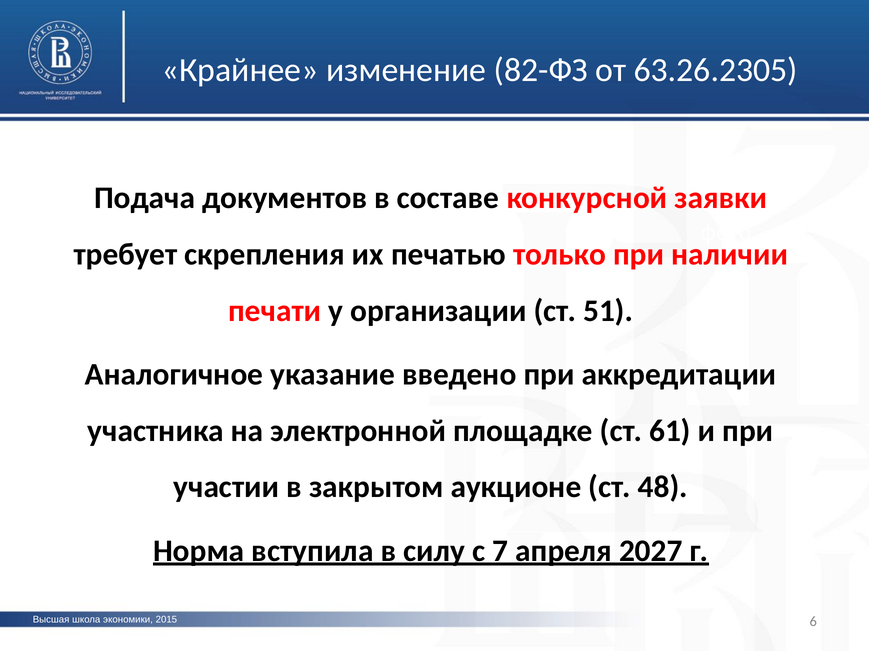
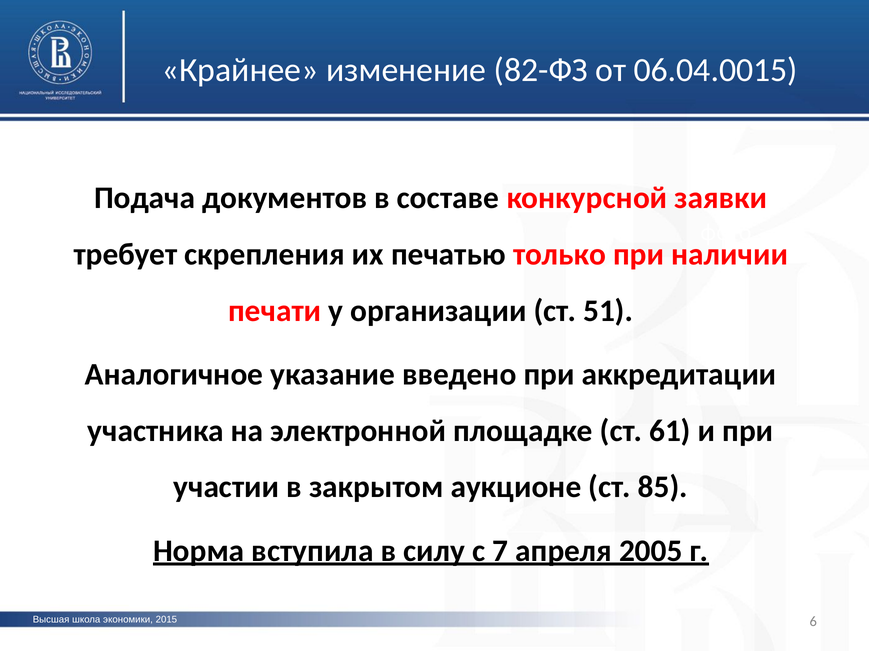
63.26.2305: 63.26.2305 -> 06.04.0015 (716, 70)
48: 48 -> 85 (663, 488)
2027: 2027 -> 2005 (651, 551)
